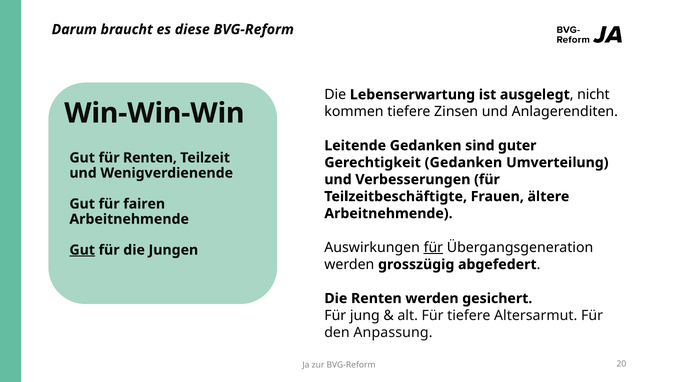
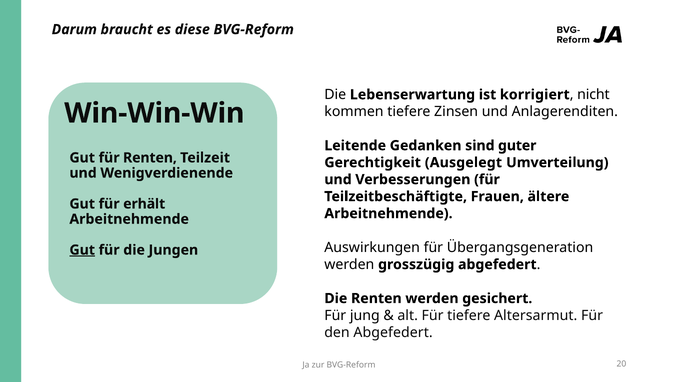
ausgelegt: ausgelegt -> korrigiert (535, 94)
Gerechtigkeit Gedanken: Gedanken -> Ausgelegt (463, 162)
fairen: fairen -> erhält (144, 204)
für underline: present -> none (433, 247)
den Anpassung: Anpassung -> Abgefedert (393, 332)
